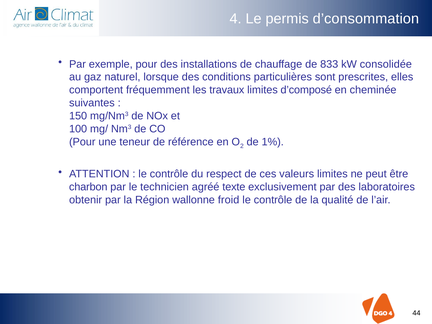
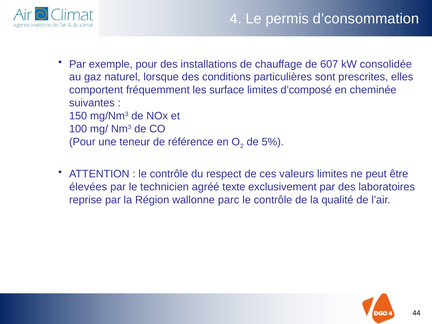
833: 833 -> 607 (329, 64)
travaux: travaux -> surface (227, 90)
1%: 1% -> 5% (273, 142)
charbon: charbon -> élevées (88, 187)
obtenir: obtenir -> reprise (86, 200)
froid: froid -> parc (229, 200)
